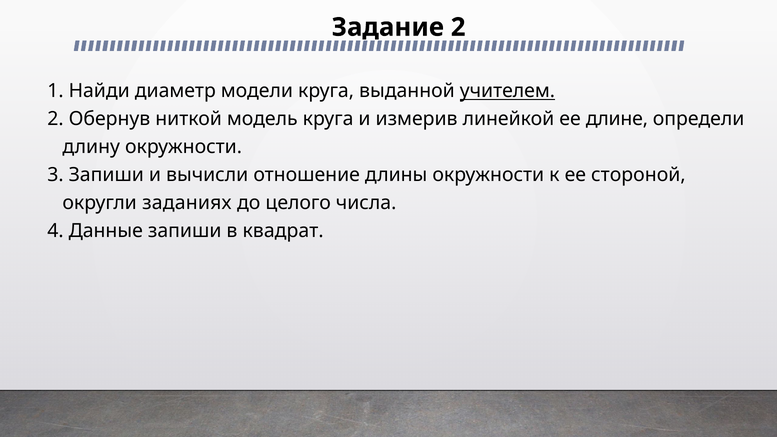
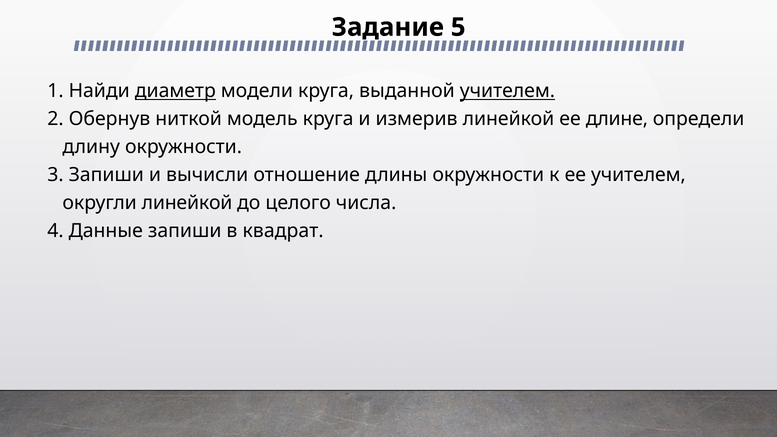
Задание 2: 2 -> 5 (458, 27)
диаметр underline: none -> present (175, 91)
ее стороной: стороной -> учителем (638, 175)
округли заданиях: заданиях -> линейкой (187, 203)
